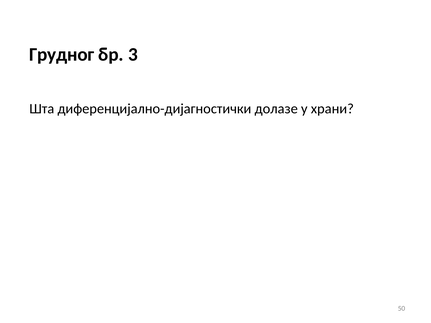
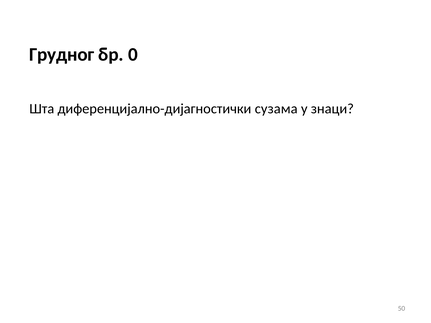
3: 3 -> 0 (133, 54)
долазе: долазе -> сузама (276, 109)
храни: храни -> знаци (332, 109)
